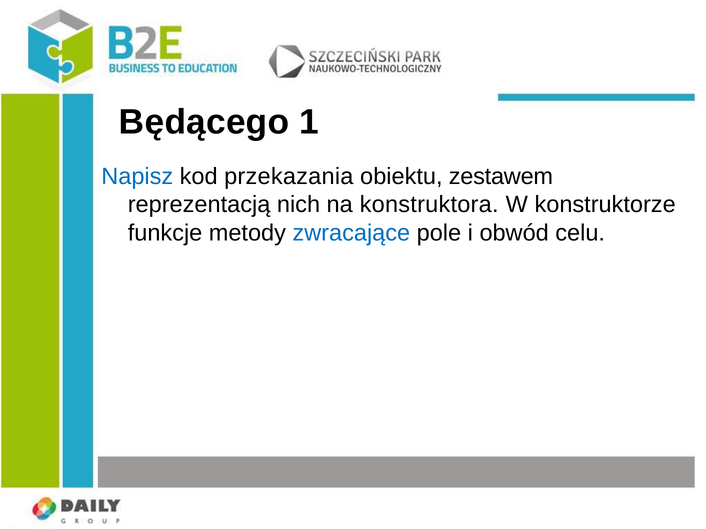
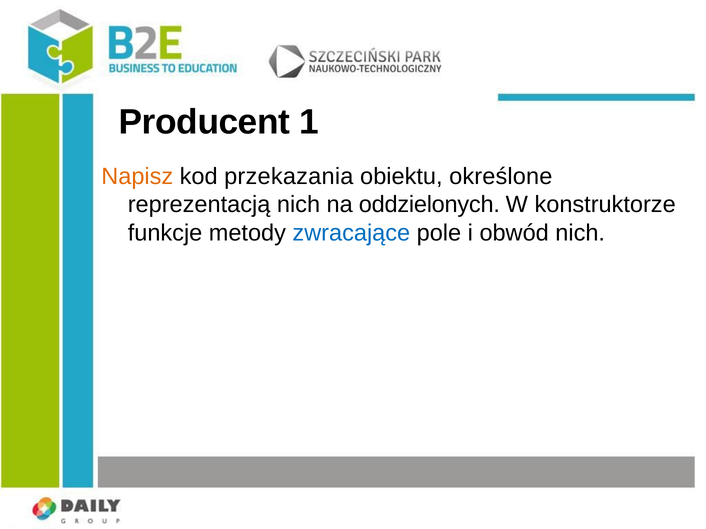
Będącego: Będącego -> Producent (204, 122)
Napisz colour: blue -> orange (137, 177)
zestawem: zestawem -> określone (501, 177)
konstruktora: konstruktora -> oddzielonych (429, 205)
obwód celu: celu -> nich (580, 233)
